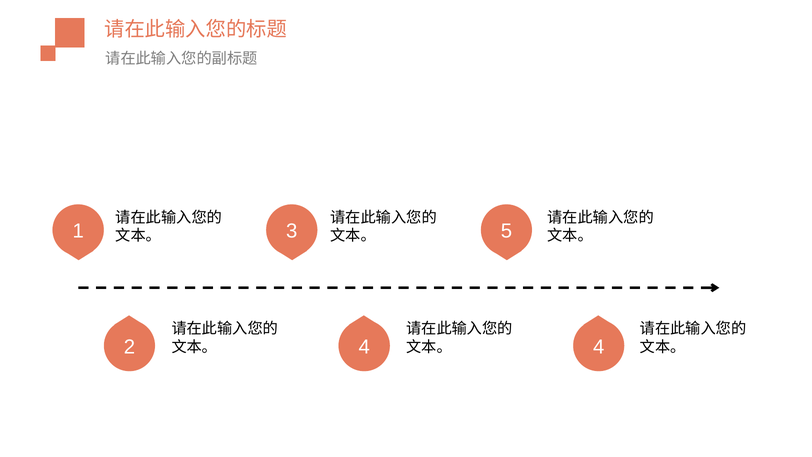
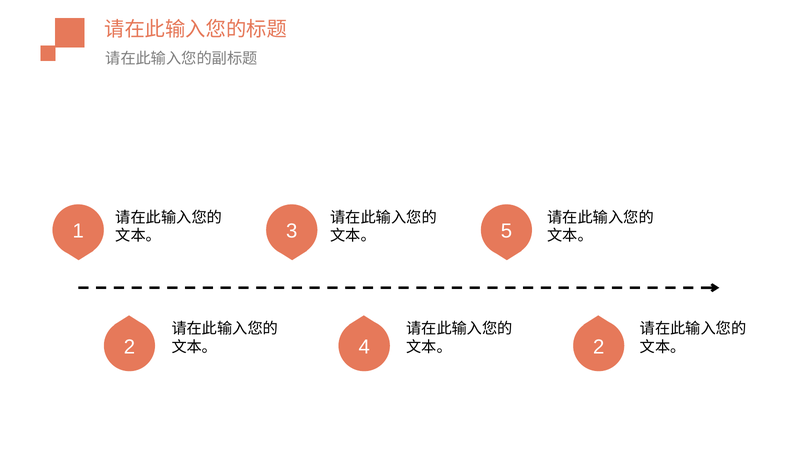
2 4: 4 -> 2 (599, 347)
